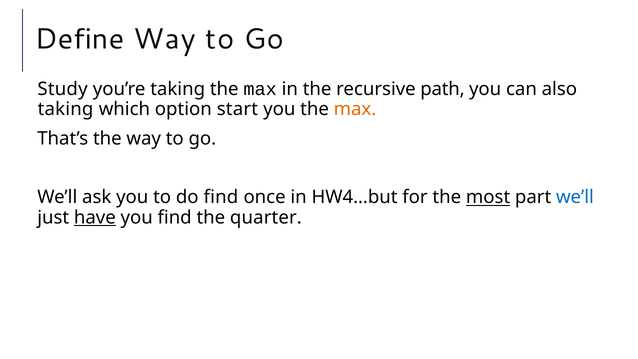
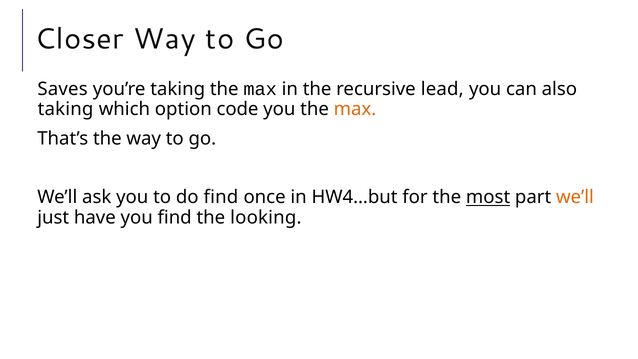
Define: Define -> Closer (79, 39)
Study: Study -> Saves (63, 89)
path: path -> lead (442, 89)
start: start -> code (238, 109)
we’ll colour: blue -> orange (575, 197)
have underline: present -> none (95, 217)
quarter: quarter -> looking (266, 217)
